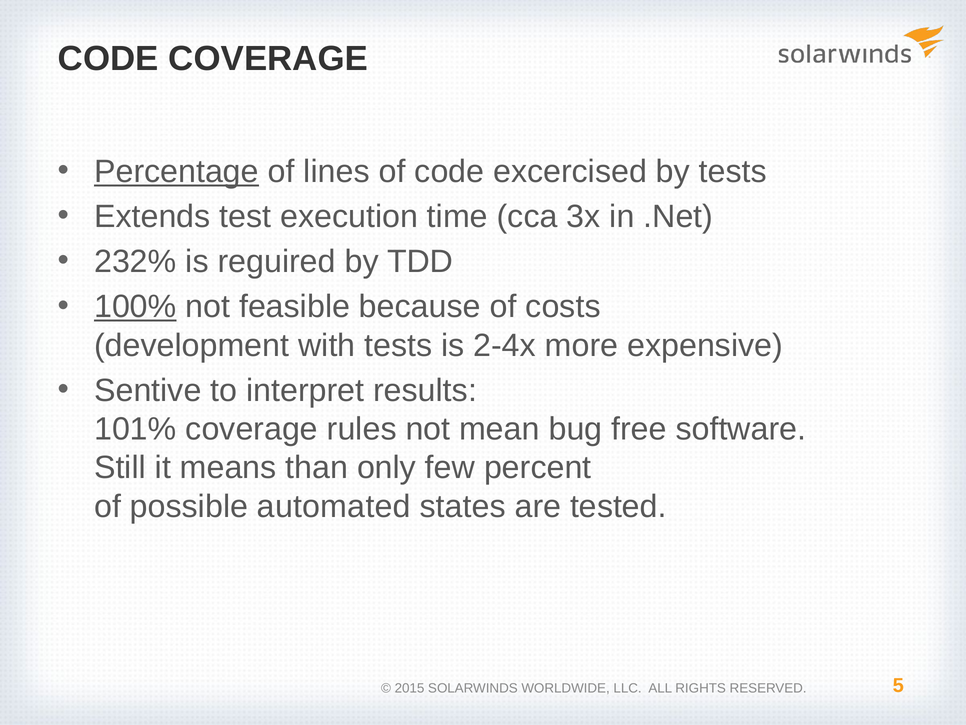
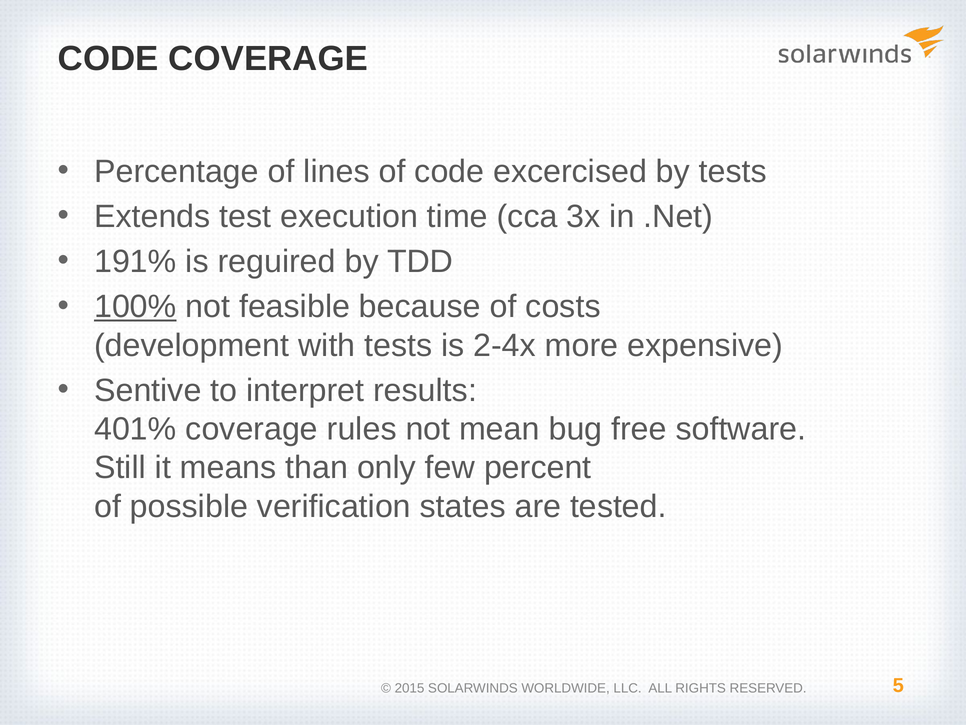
Percentage underline: present -> none (176, 171)
232%: 232% -> 191% (135, 261)
101%: 101% -> 401% (135, 429)
automated: automated -> verification (334, 506)
